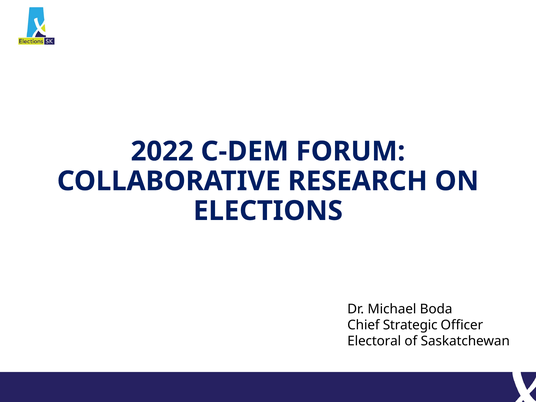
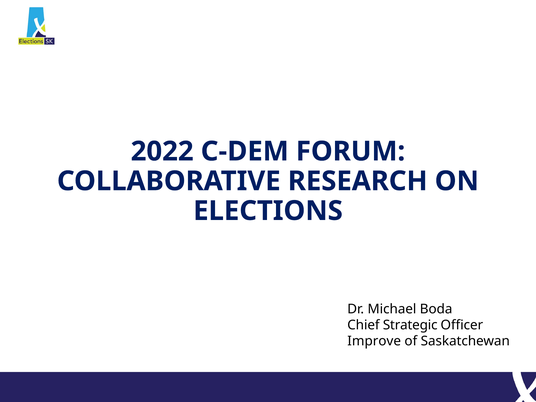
Electoral: Electoral -> Improve (374, 341)
